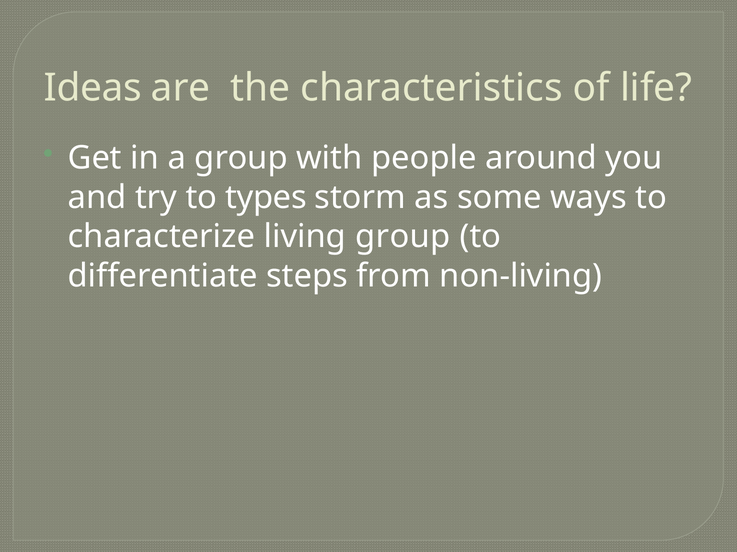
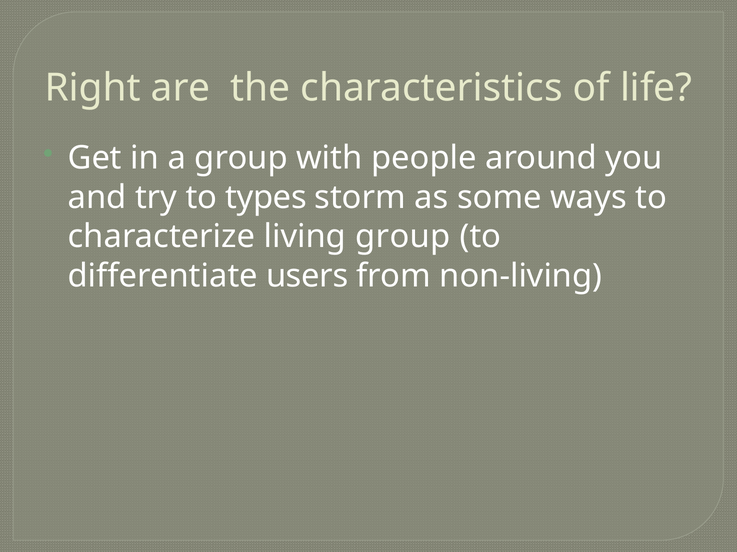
Ideas: Ideas -> Right (93, 88)
steps: steps -> users (307, 276)
